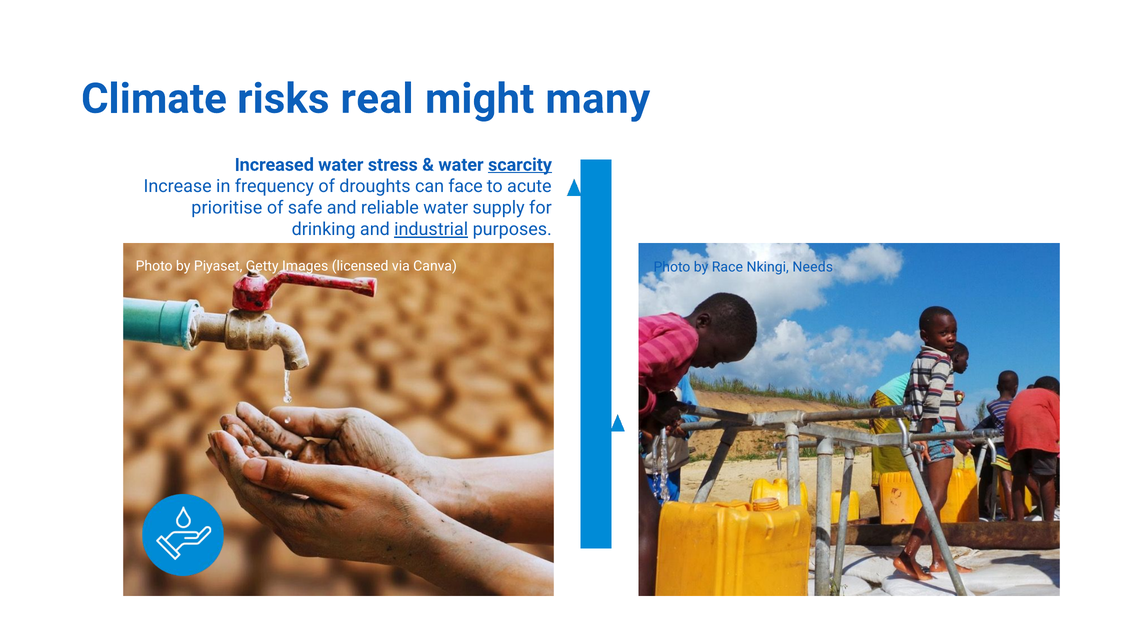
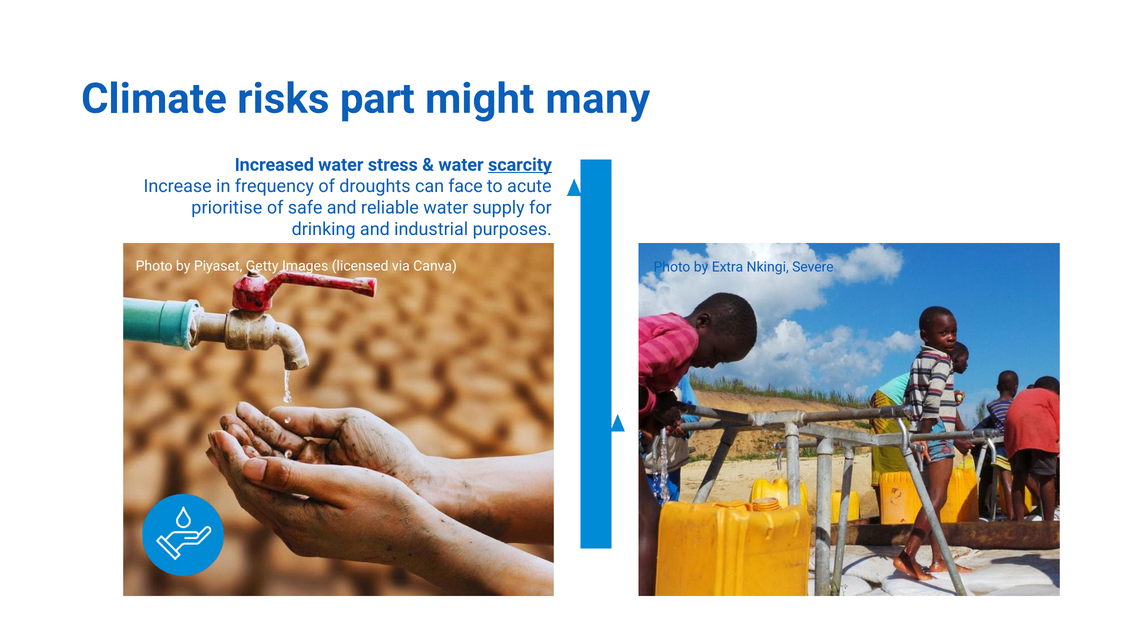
real: real -> part (377, 99)
industrial underline: present -> none (431, 229)
Race: Race -> Extra (727, 267)
Needs: Needs -> Severe (813, 267)
